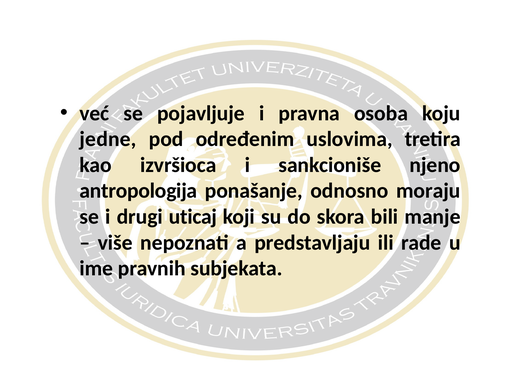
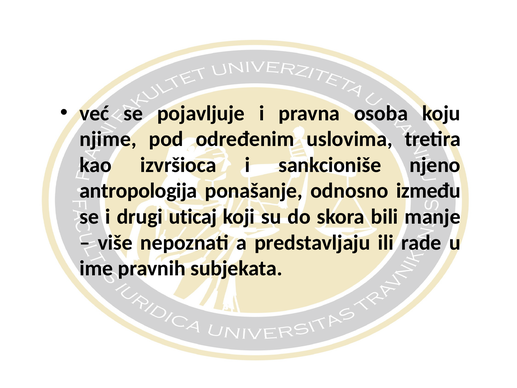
jedne: jedne -> njime (108, 139)
moraju: moraju -> između (428, 191)
